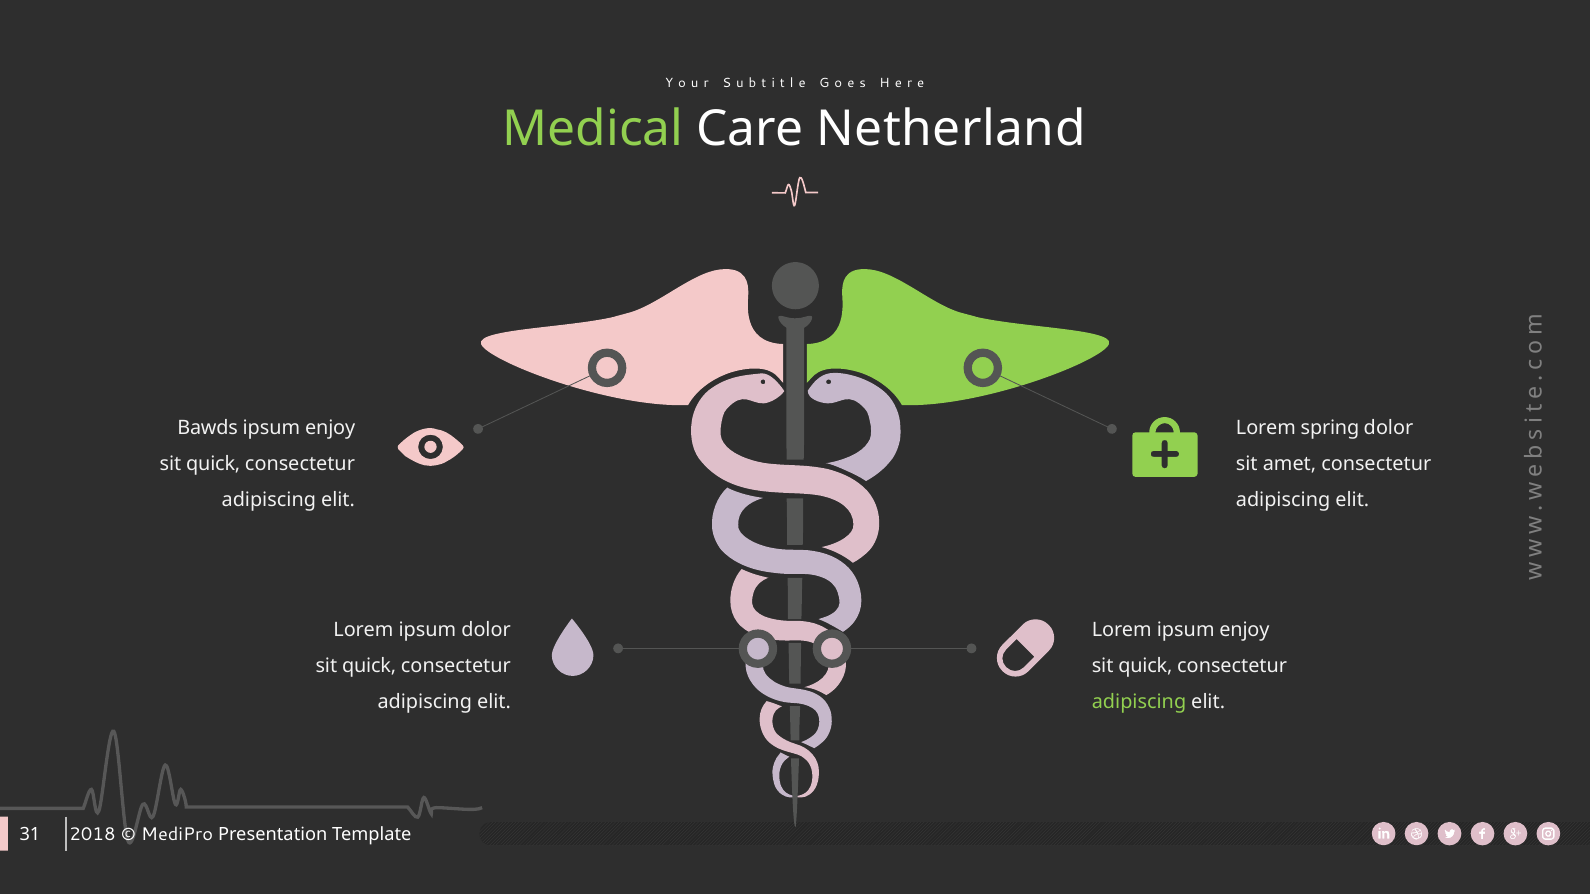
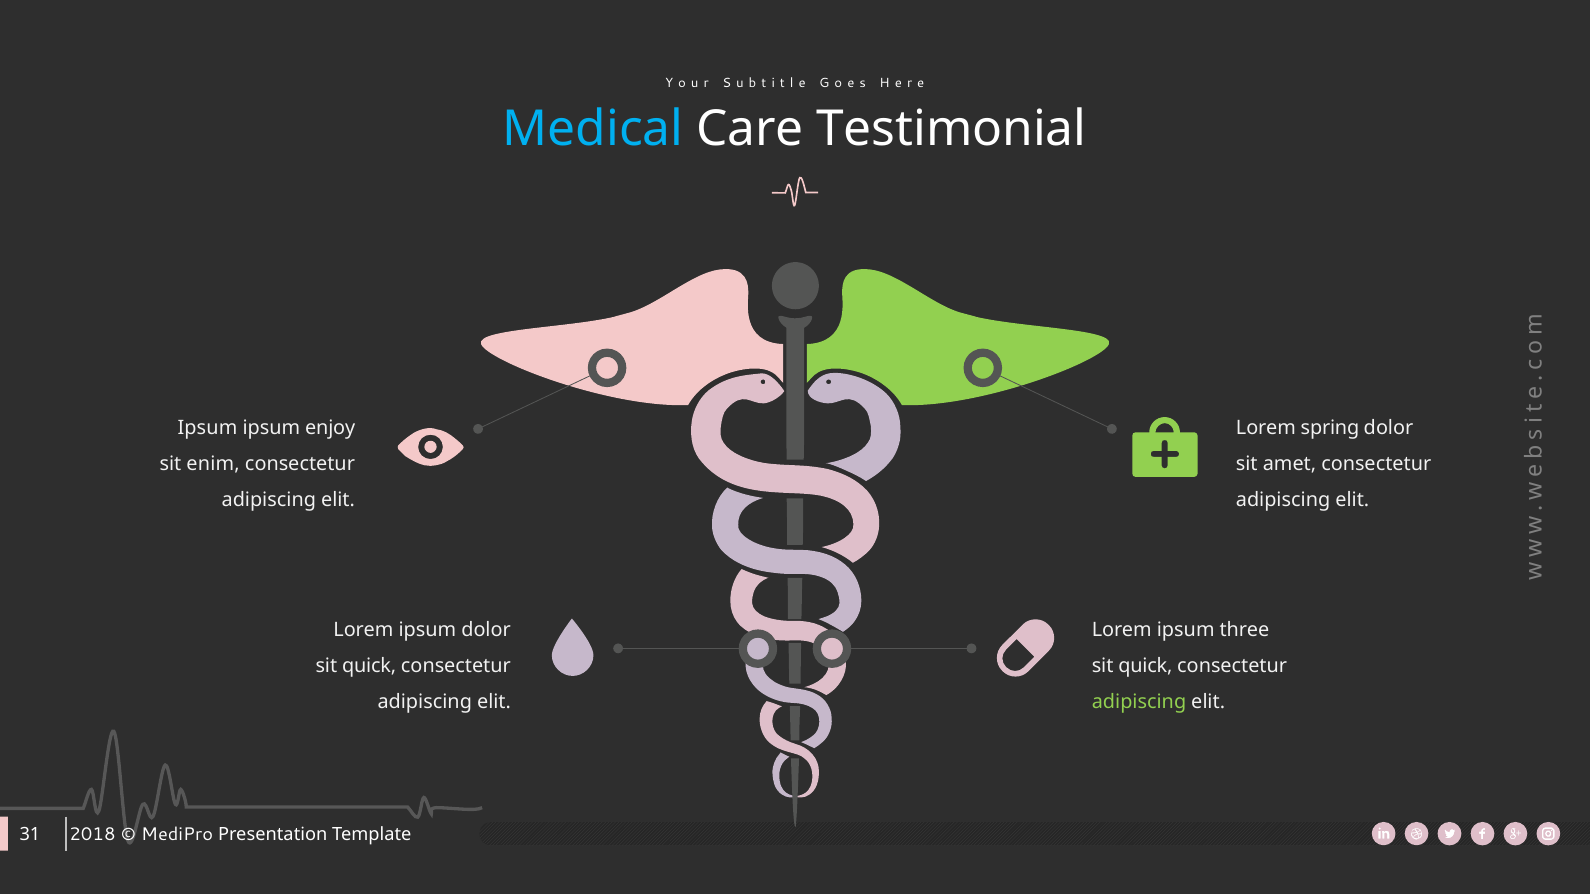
Medical colour: light green -> light blue (593, 129)
Netherland: Netherland -> Testimonial (951, 129)
Bawds: Bawds -> Ipsum (207, 428)
quick: quick -> enim (213, 464)
Lorem ipsum enjoy: enjoy -> three (1244, 630)
